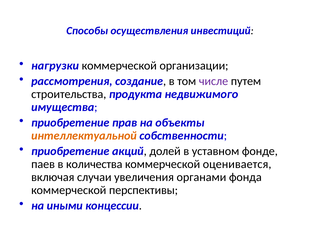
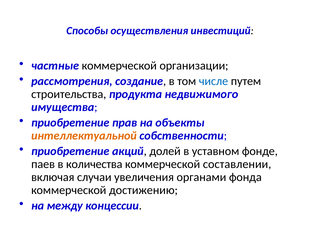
нагрузки: нагрузки -> частные (55, 66)
числе colour: purple -> blue (214, 81)
оценивается: оценивается -> составлении (237, 164)
перспективы: перспективы -> достижению (143, 190)
иными: иными -> между (65, 206)
